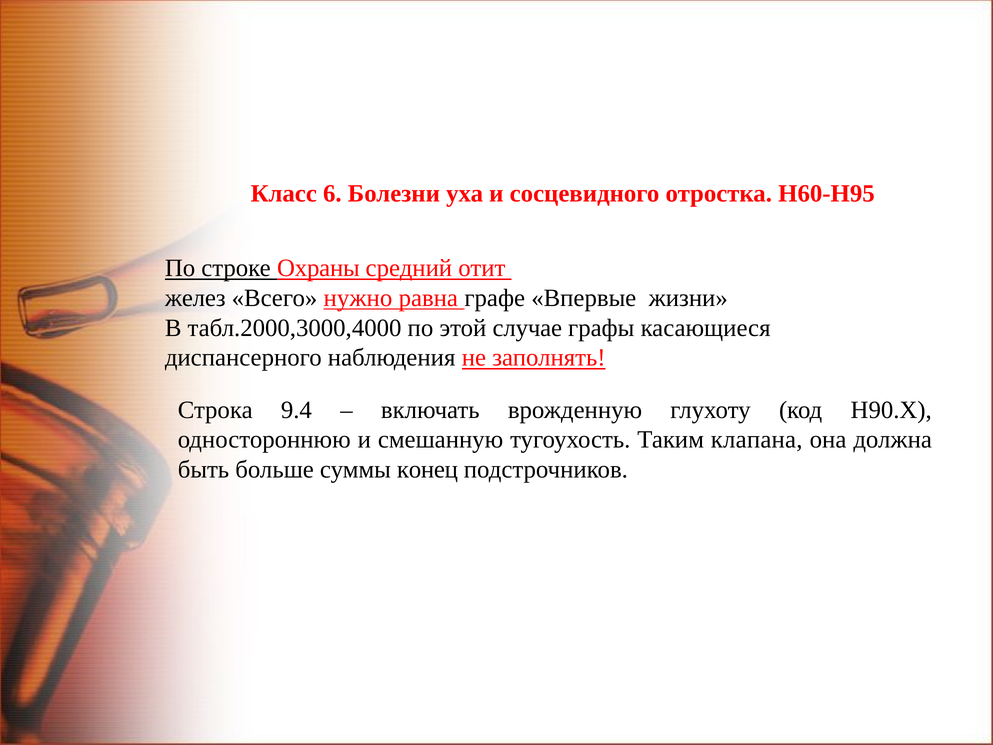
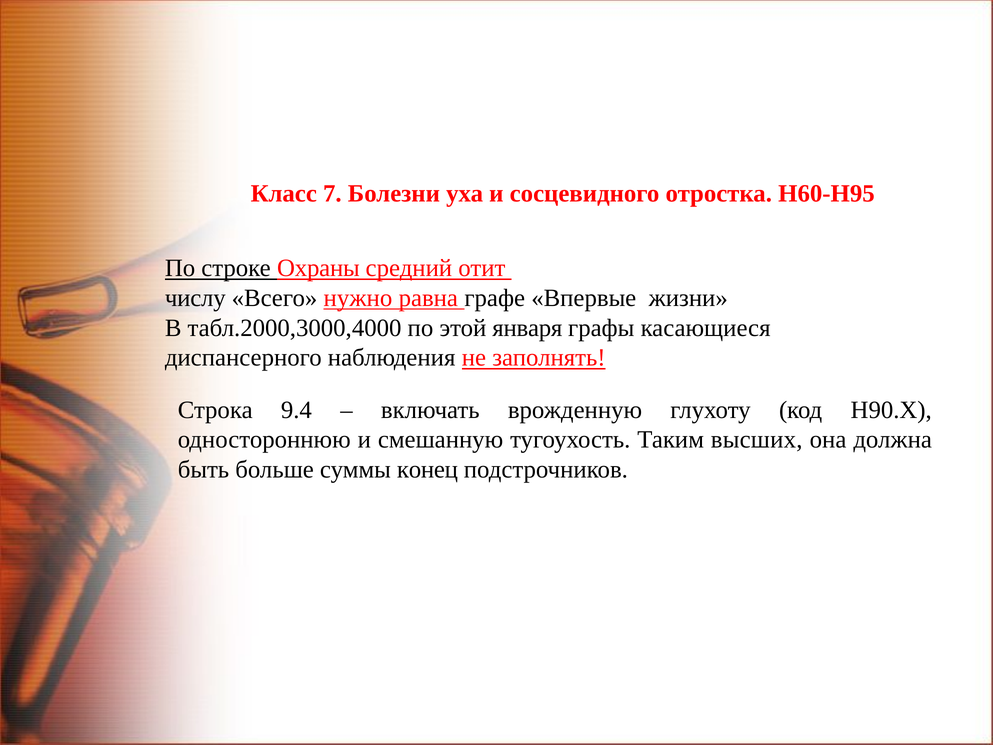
6: 6 -> 7 (332, 194)
желез: желез -> числу (195, 298)
случае: случае -> января (527, 328)
клапана: клапана -> высших (757, 439)
